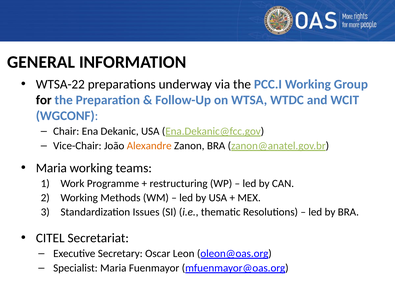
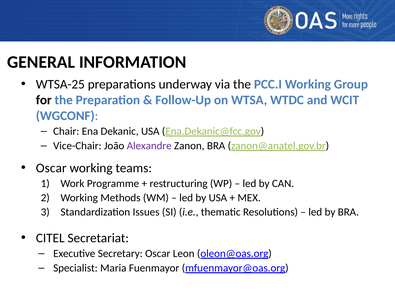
WTSA-22: WTSA-22 -> WTSA-25 (60, 84)
Alexandre colour: orange -> purple (149, 146)
Maria: Maria -> Oscar (51, 168)
